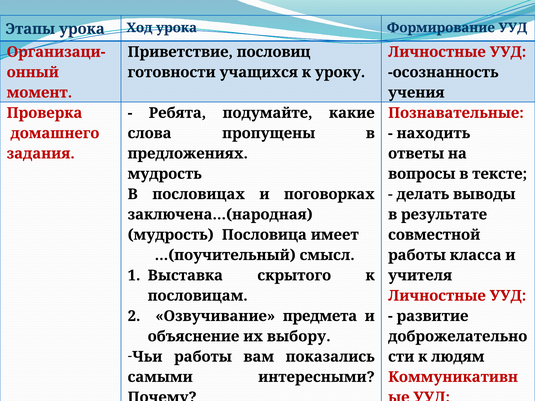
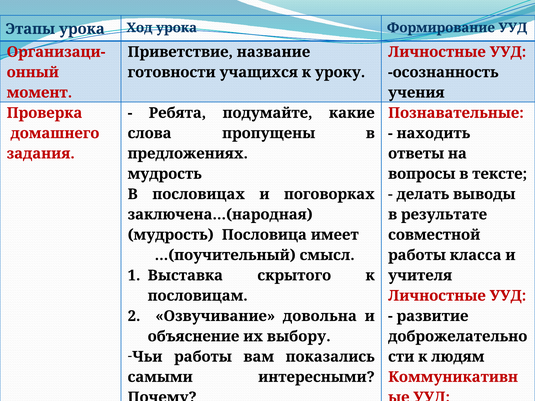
пословиц: пословиц -> название (274, 52)
предмета: предмета -> довольна (320, 316)
